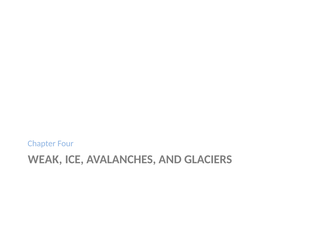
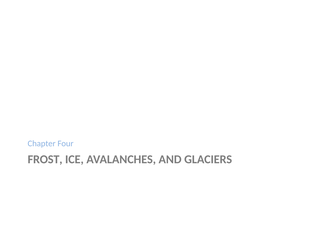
WEAK: WEAK -> FROST (45, 160)
